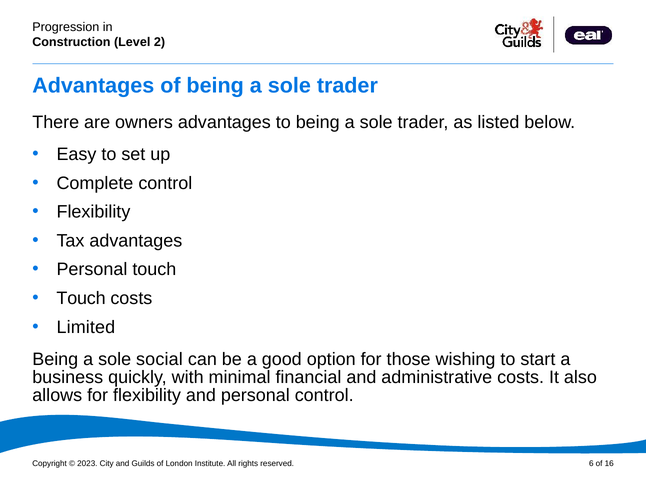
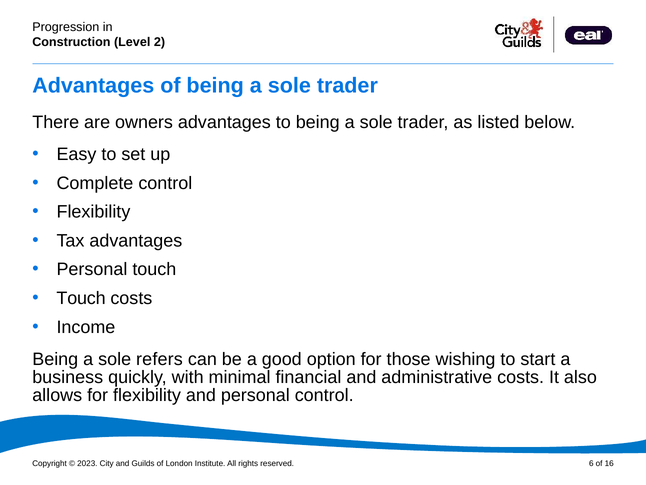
Limited: Limited -> Income (86, 327)
social: social -> refers (159, 359)
